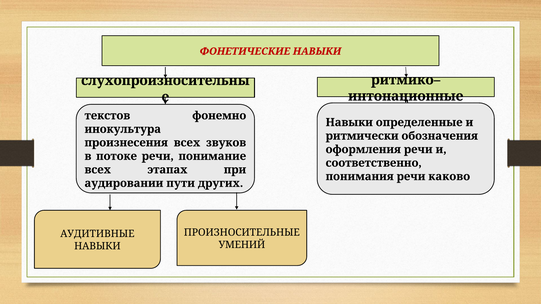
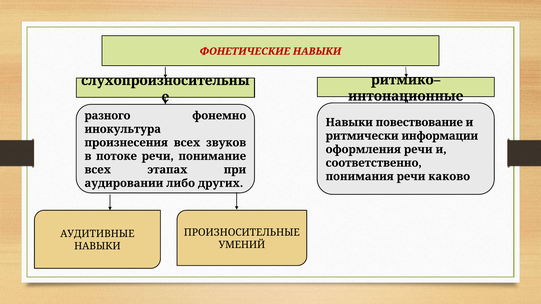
текстов: текстов -> разного (107, 116)
определенные: определенные -> пoвествование (419, 123)
обозначения: обозначения -> информации (440, 136)
пути: пути -> либо (181, 183)
